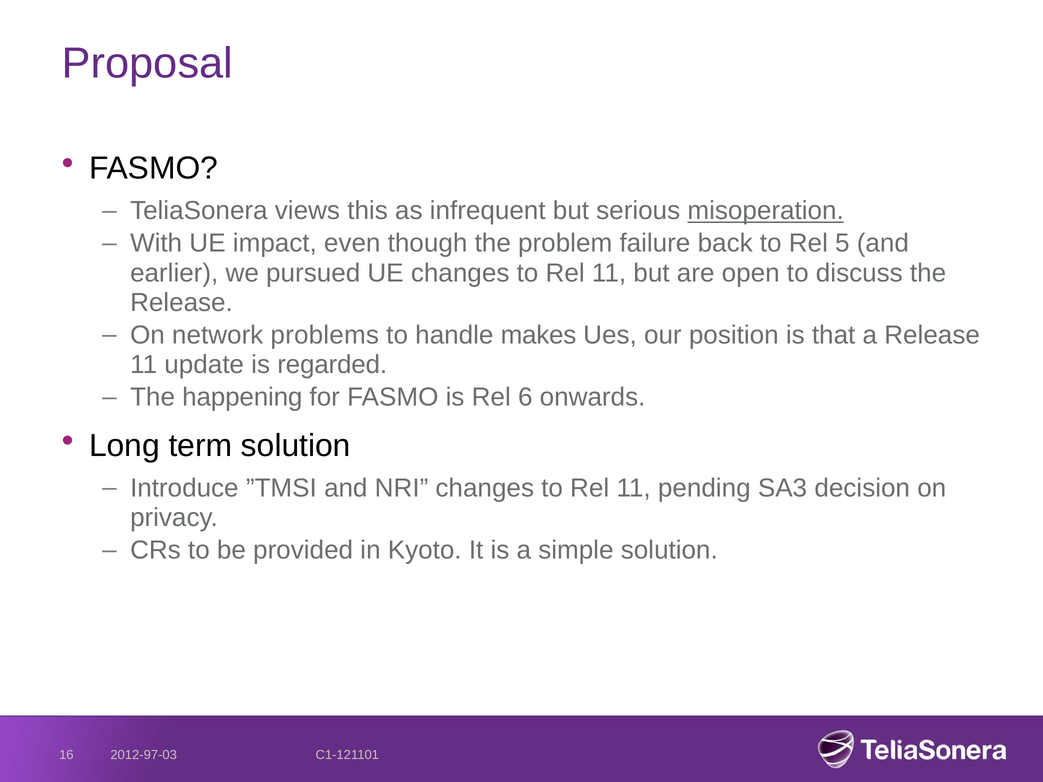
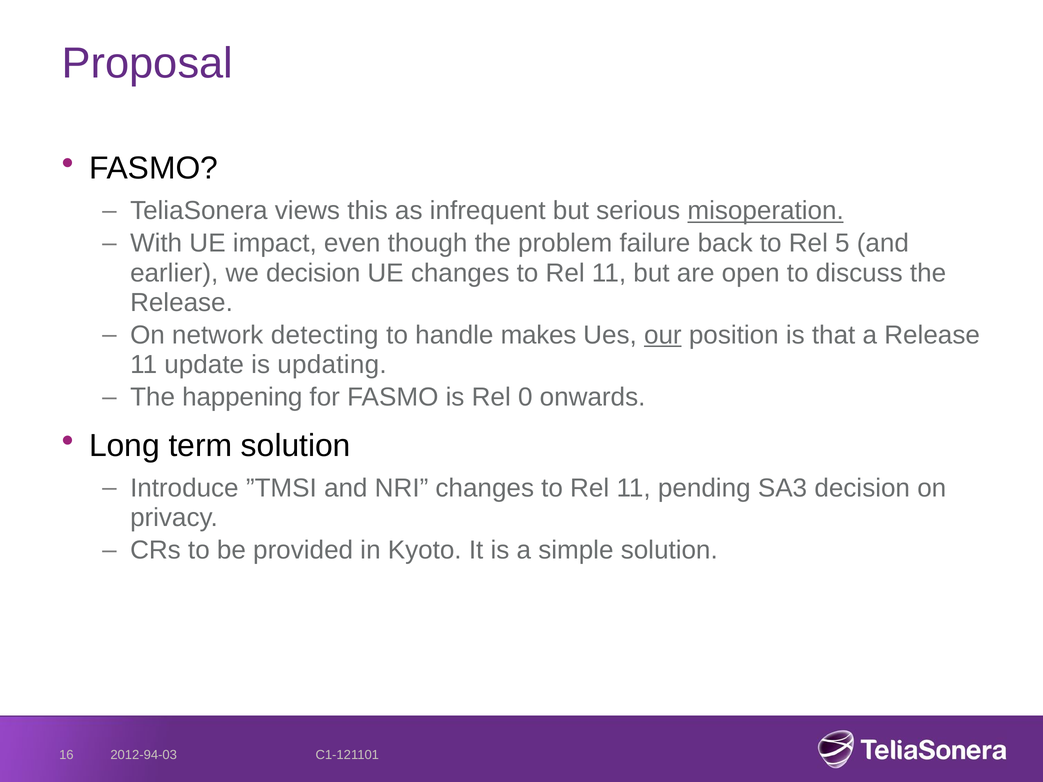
we pursued: pursued -> decision (313, 273)
problems: problems -> detecting (325, 335)
our underline: none -> present (663, 335)
regarded: regarded -> updating (332, 365)
6: 6 -> 0 (525, 397)
2012-97-03: 2012-97-03 -> 2012-94-03 (144, 755)
